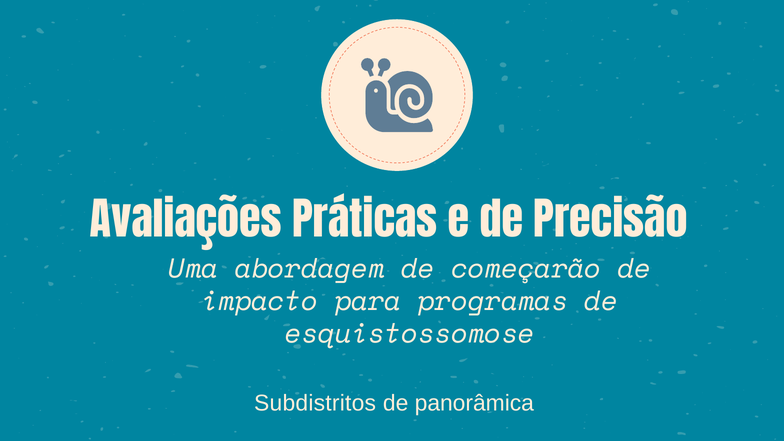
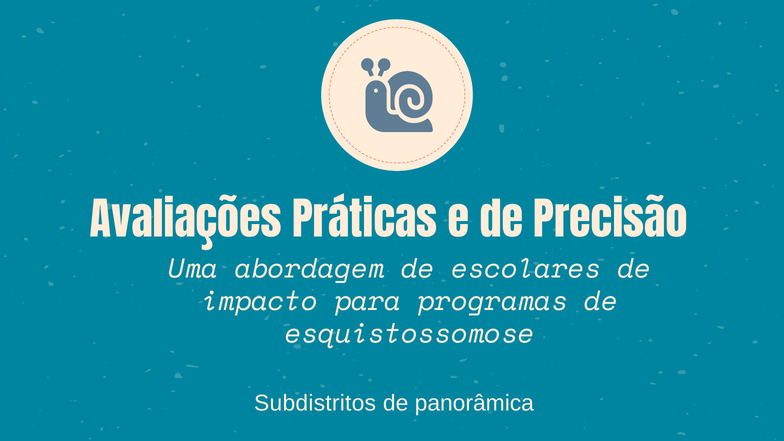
começarão: começarão -> escolares (527, 269)
